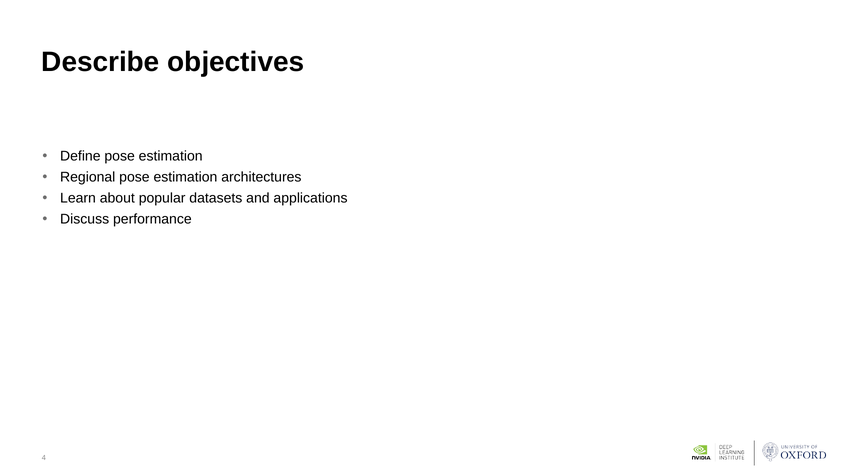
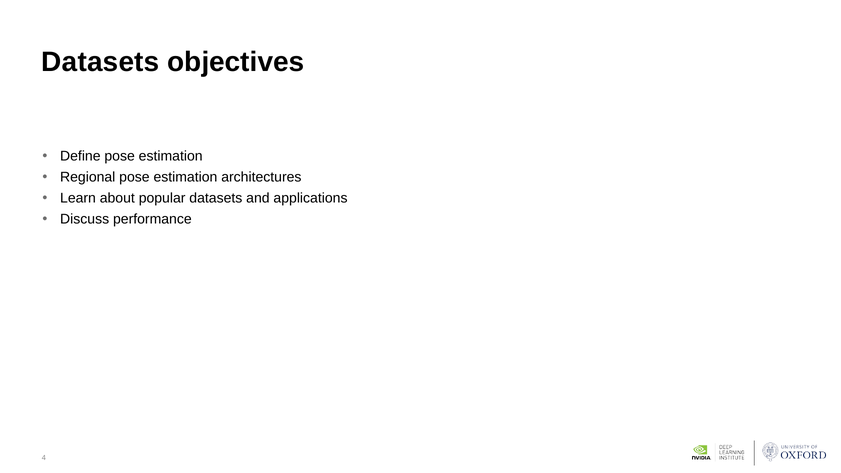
Describe: Describe -> Datasets (100, 62)
